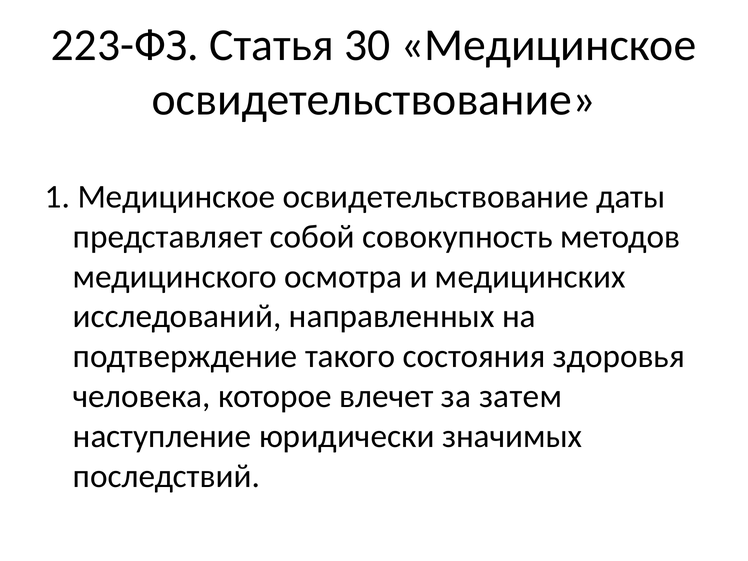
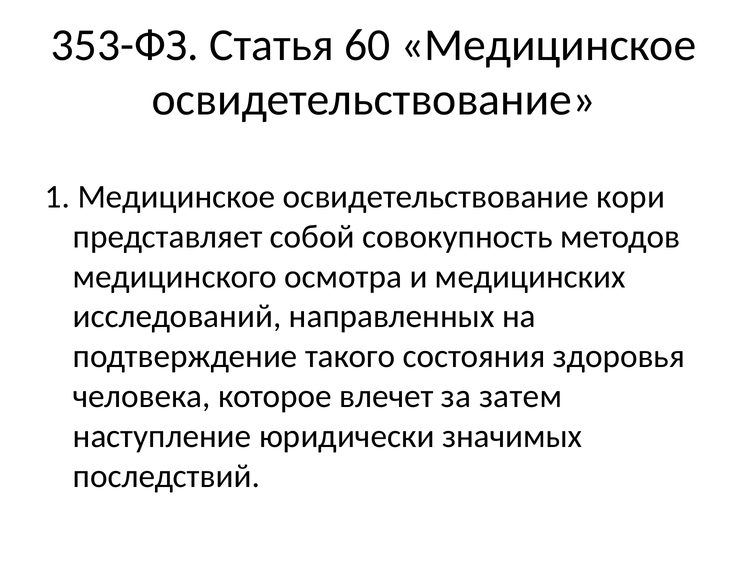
223-ФЗ: 223-ФЗ -> 353-ФЗ (125, 45)
30: 30 -> 60 (367, 45)
даты: даты -> кори (631, 197)
